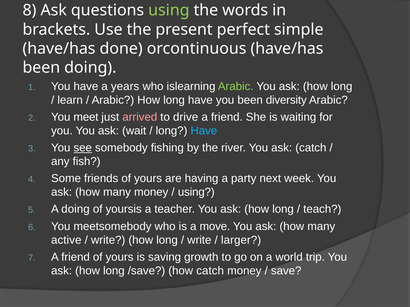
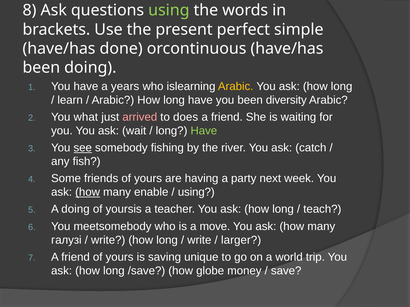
Arabic colour: light green -> yellow (236, 87)
meet: meet -> what (86, 117)
drive: drive -> does (186, 117)
Have colour: light blue -> light green (204, 131)
how underline: none -> present (88, 192)
many money: money -> enable (151, 192)
active: active -> галузі (66, 240)
growth: growth -> unique (201, 257)
how catch: catch -> globe (210, 271)
